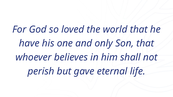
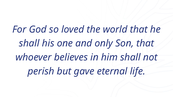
have: have -> shall (29, 43)
